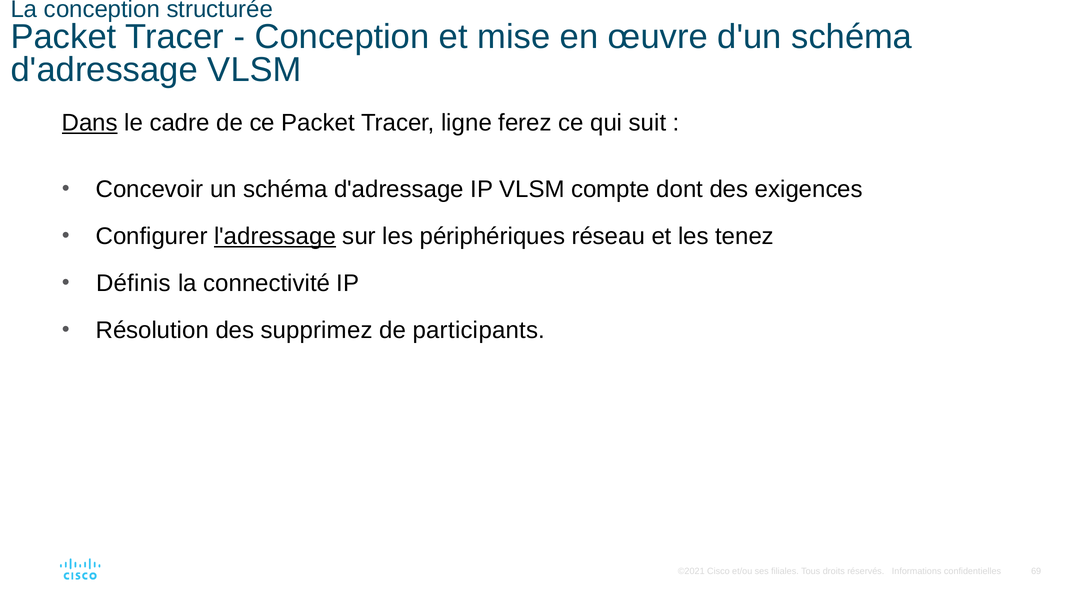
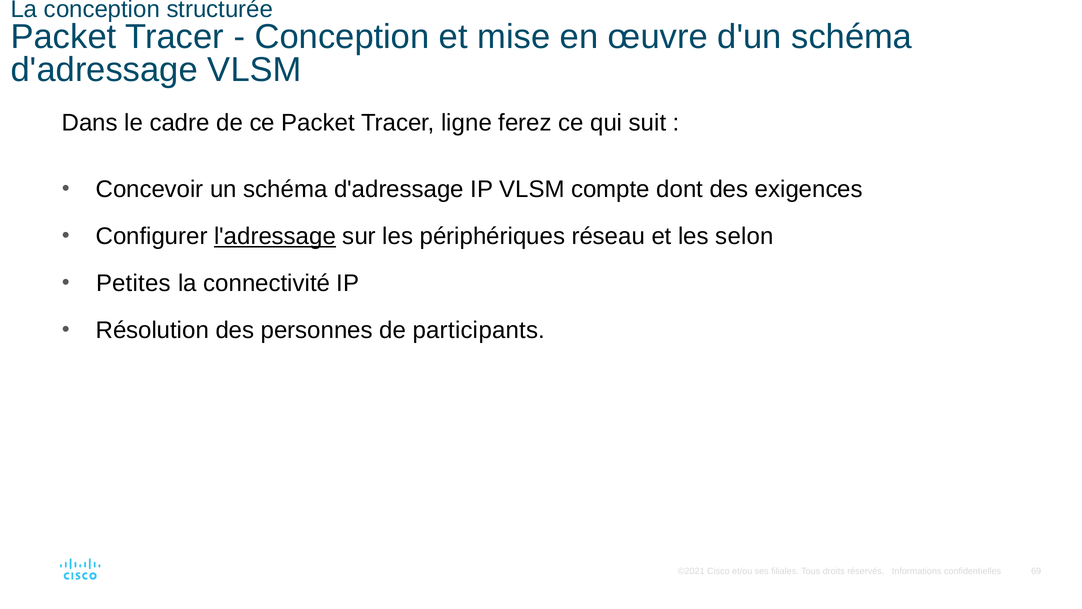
Dans underline: present -> none (90, 123)
tenez: tenez -> selon (745, 236)
Définis: Définis -> Petites (133, 283)
supprimez: supprimez -> personnes (317, 330)
